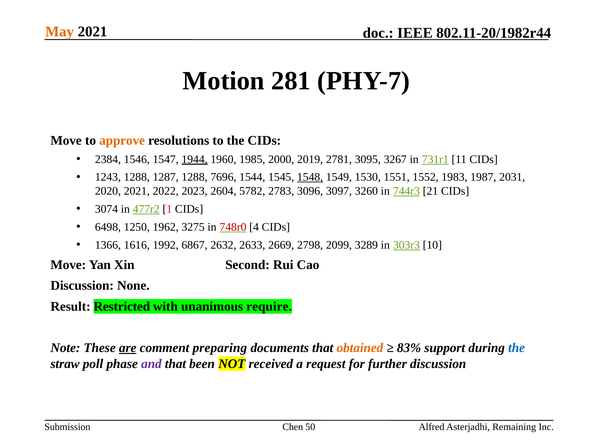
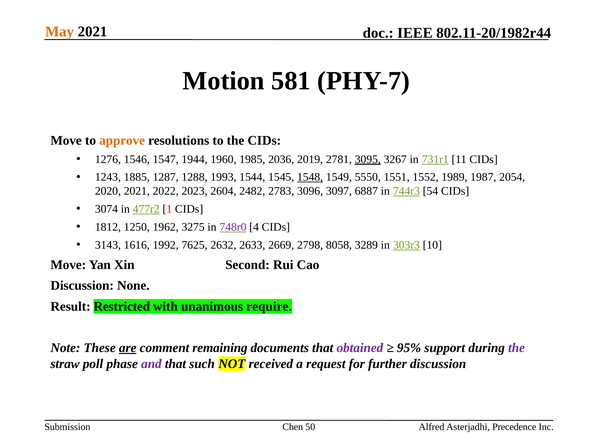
281: 281 -> 581 (291, 81)
2384: 2384 -> 1276 (108, 159)
1944 underline: present -> none (195, 159)
2000: 2000 -> 2036 (281, 159)
3095 underline: none -> present (368, 159)
1243 1288: 1288 -> 1885 (137, 177)
7696: 7696 -> 1993 (223, 177)
1530: 1530 -> 5550 (368, 177)
1983: 1983 -> 1989 (454, 177)
2031: 2031 -> 2054 (512, 177)
5782: 5782 -> 2482 (252, 191)
3260: 3260 -> 6887 (366, 191)
21: 21 -> 54 (430, 191)
6498: 6498 -> 1812 (108, 227)
748r0 colour: red -> purple (233, 227)
1366: 1366 -> 3143 (108, 245)
6867: 6867 -> 7625 (195, 245)
2099: 2099 -> 8058 (339, 245)
preparing: preparing -> remaining (220, 348)
obtained colour: orange -> purple (360, 348)
83%: 83% -> 95% (409, 348)
the colour: blue -> purple (517, 348)
been: been -> such (202, 363)
Remaining: Remaining -> Precedence (514, 427)
